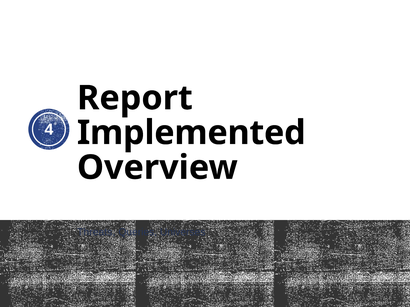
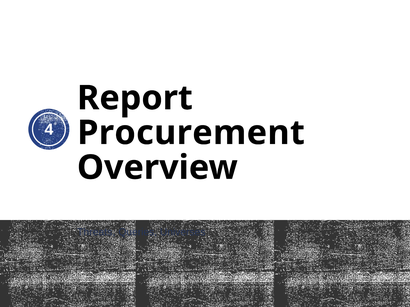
Implemented: Implemented -> Procurement (191, 133)
